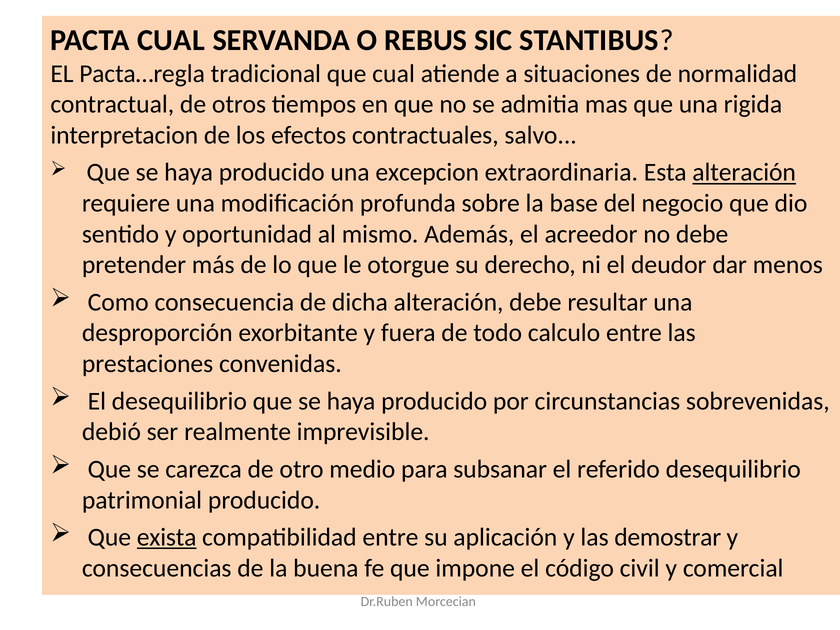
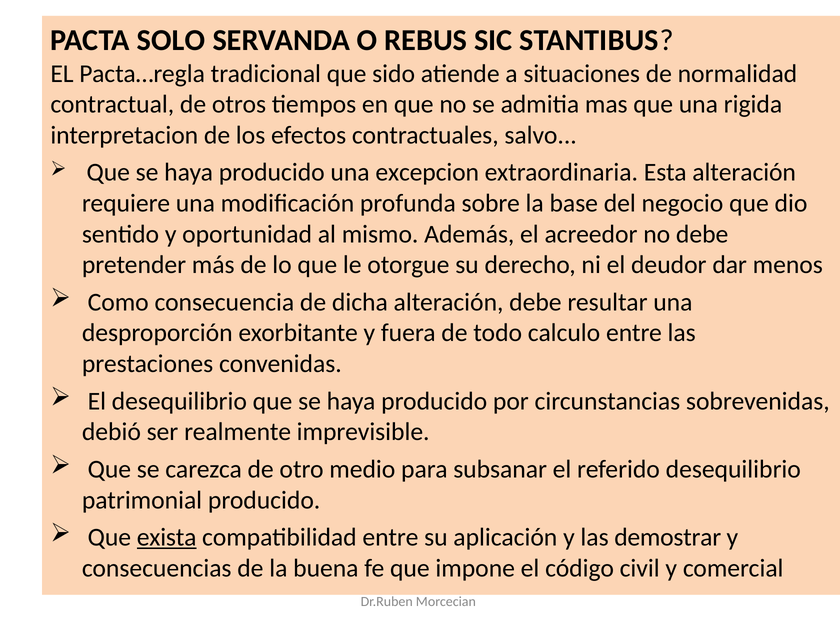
PACTA CUAL: CUAL -> SOLO (171, 40)
que cual: cual -> sido (394, 74)
alteración underline: present -> none (744, 173)
